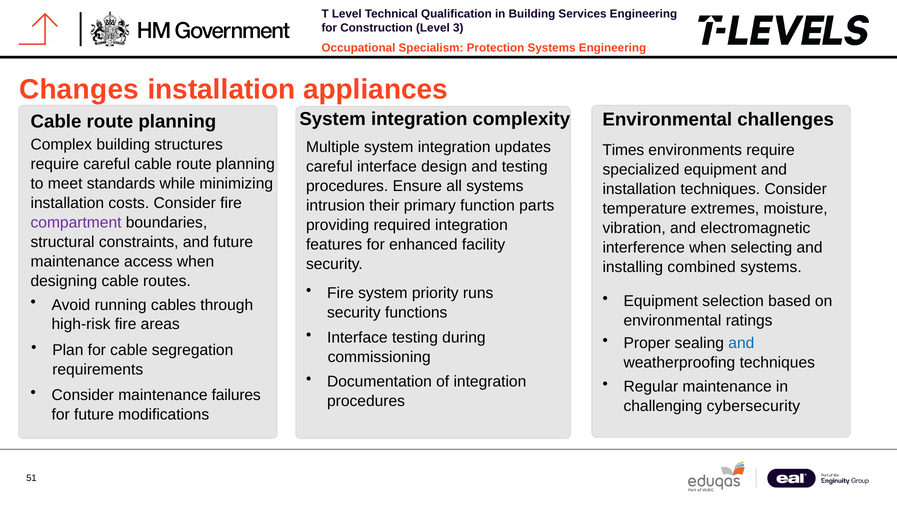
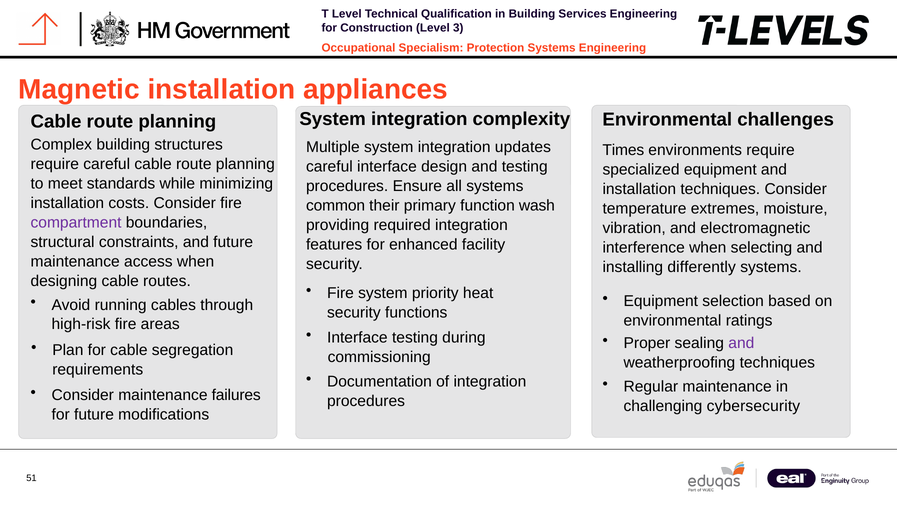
Changes: Changes -> Magnetic (79, 89)
intrusion: intrusion -> common (336, 205)
parts: parts -> wash (537, 205)
combined: combined -> differently (702, 267)
runs: runs -> heat (478, 293)
and colour: blue -> purple (741, 343)
